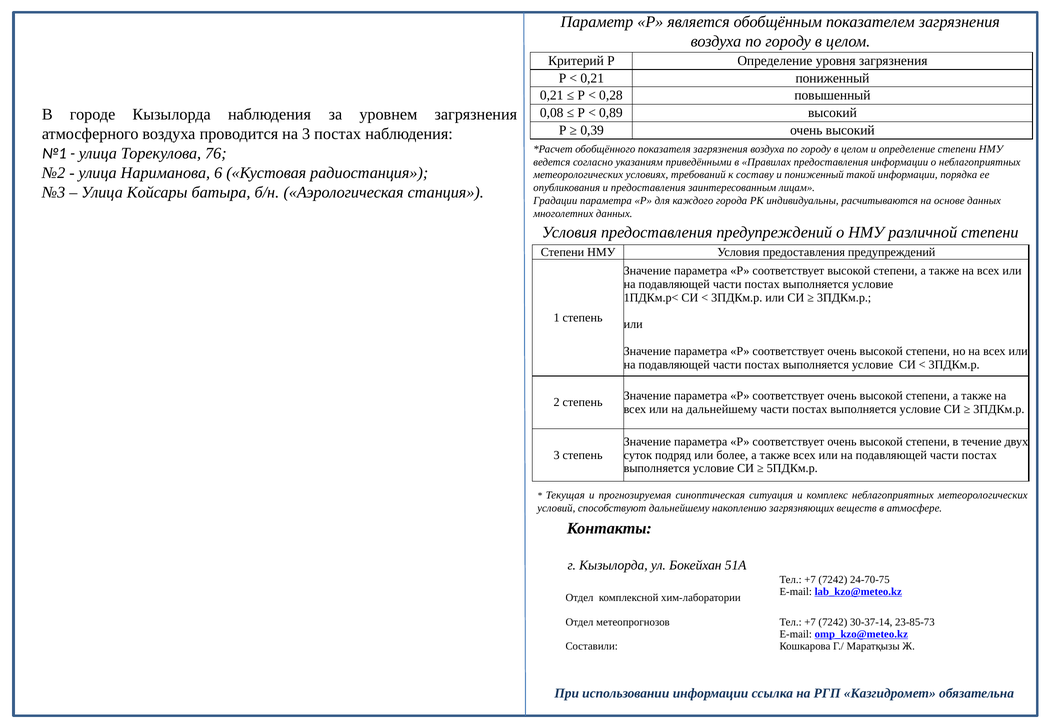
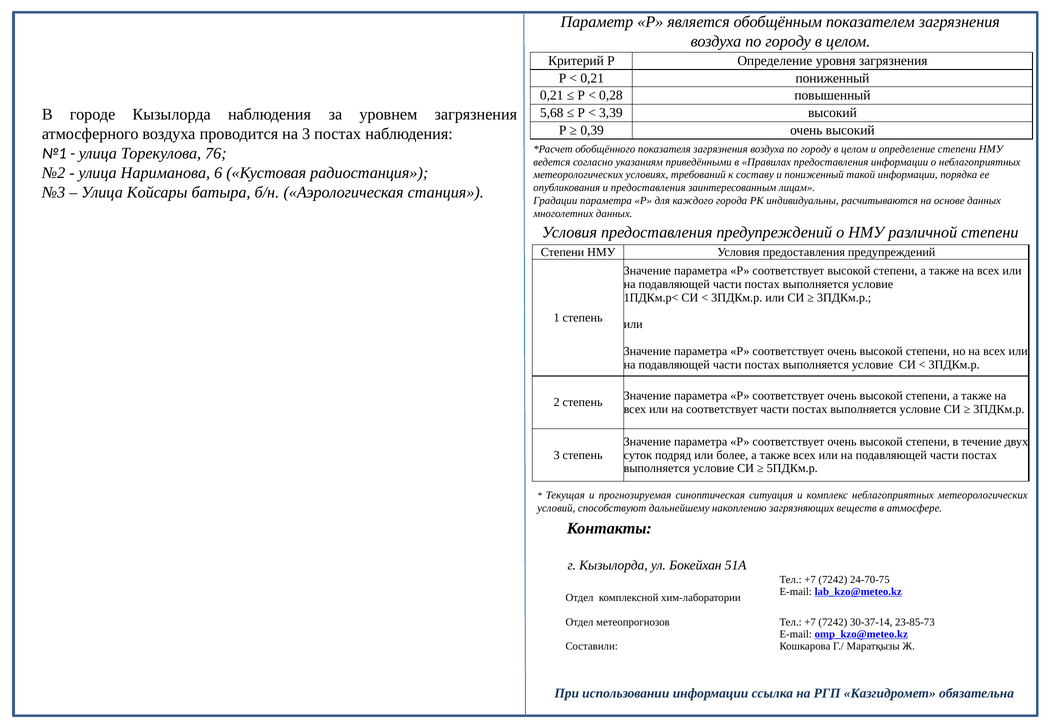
0,08: 0,08 -> 5,68 (552, 113)
0,89: 0,89 -> 3,39 (611, 113)
на дальнейшему: дальнейшему -> соответствует (722, 409)
